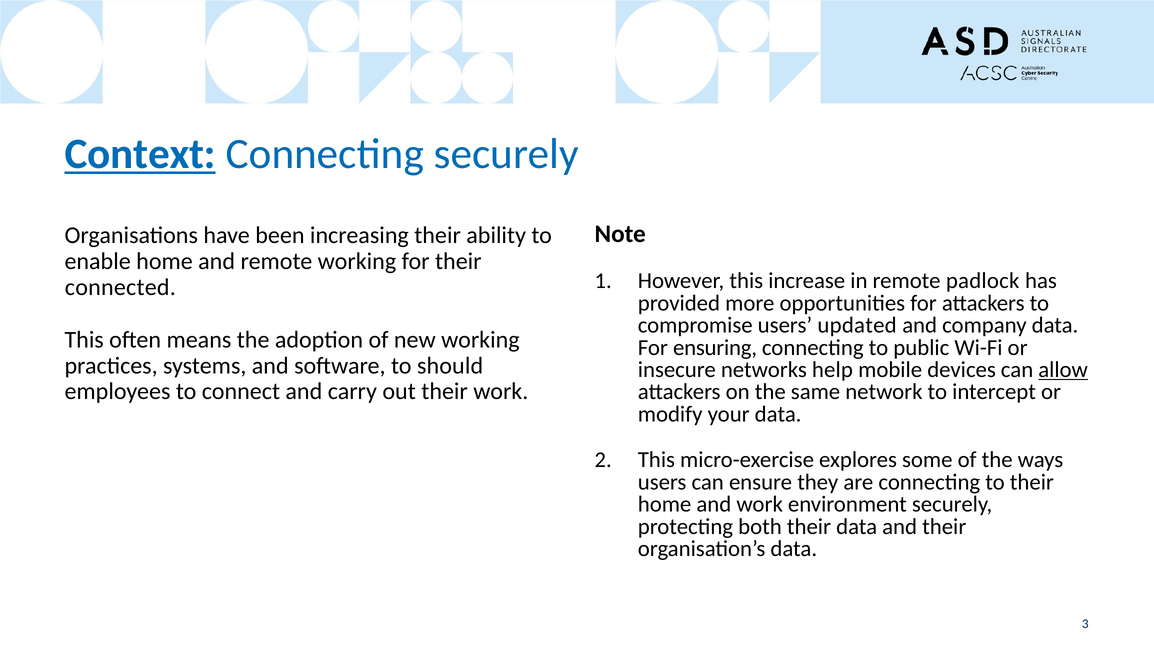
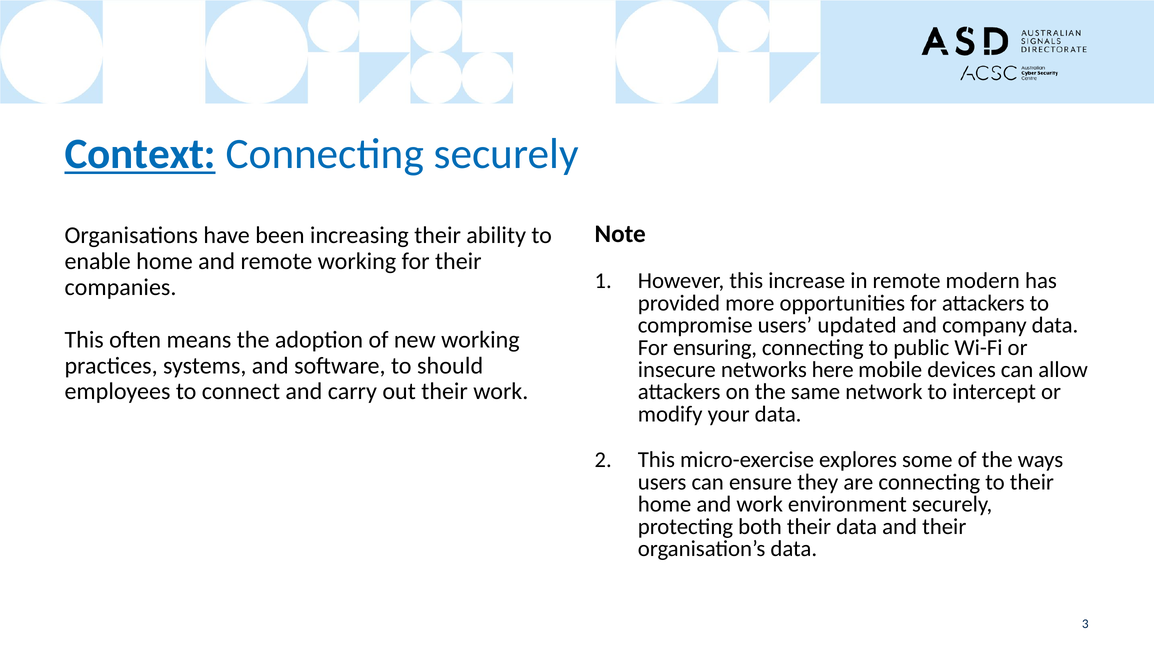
padlock: padlock -> modern (983, 281)
connected: connected -> companies (121, 287)
help: help -> here (833, 370)
allow underline: present -> none (1063, 370)
